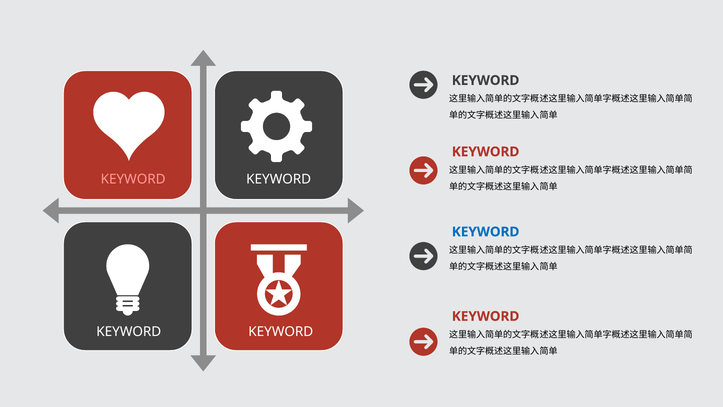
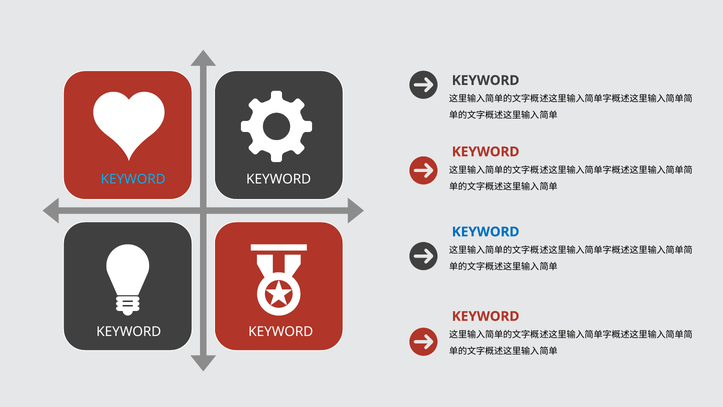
KEYWORD colour: pink -> light blue (133, 179)
